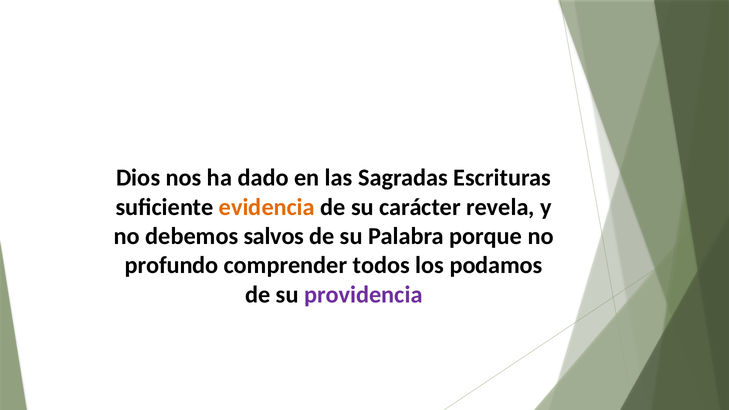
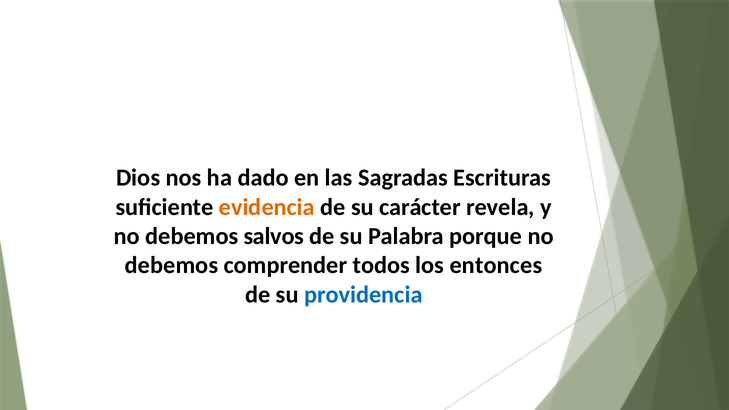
profundo: profundo -> debemos (171, 265)
podamos: podamos -> entonces (496, 265)
providencia colour: purple -> blue (363, 295)
